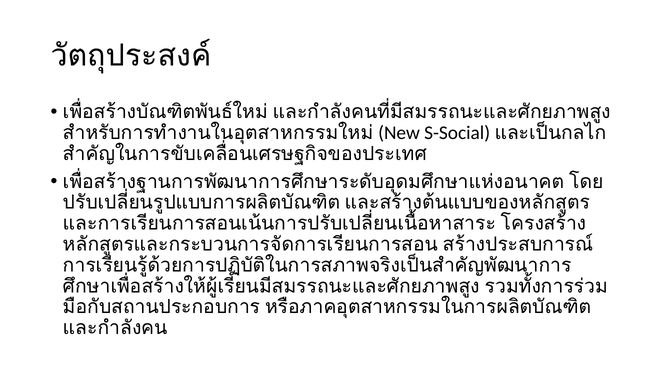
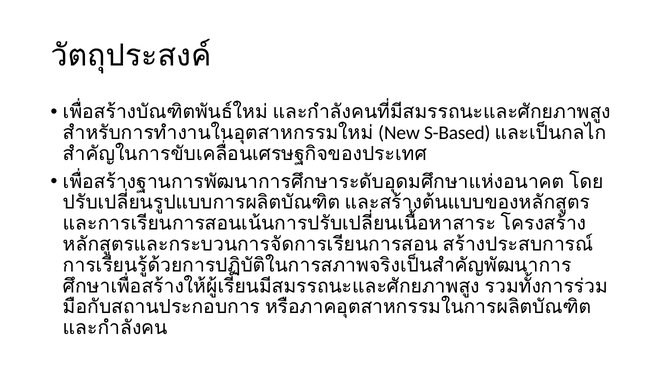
S-Social: S-Social -> S-Based (457, 133)
